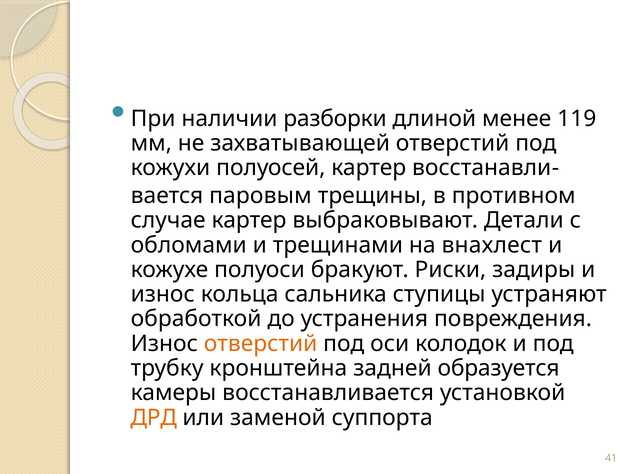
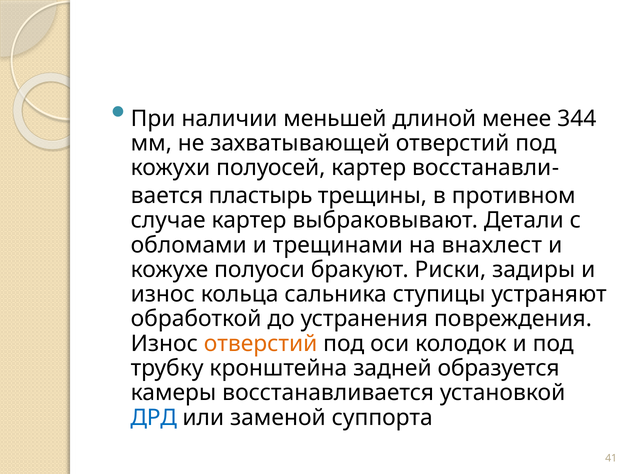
разборки: разборки -> меньшей (335, 118)
119: 119 -> 344 (577, 118)
паровым: паровым -> пластырь (261, 196)
ДРД colour: orange -> blue (154, 418)
